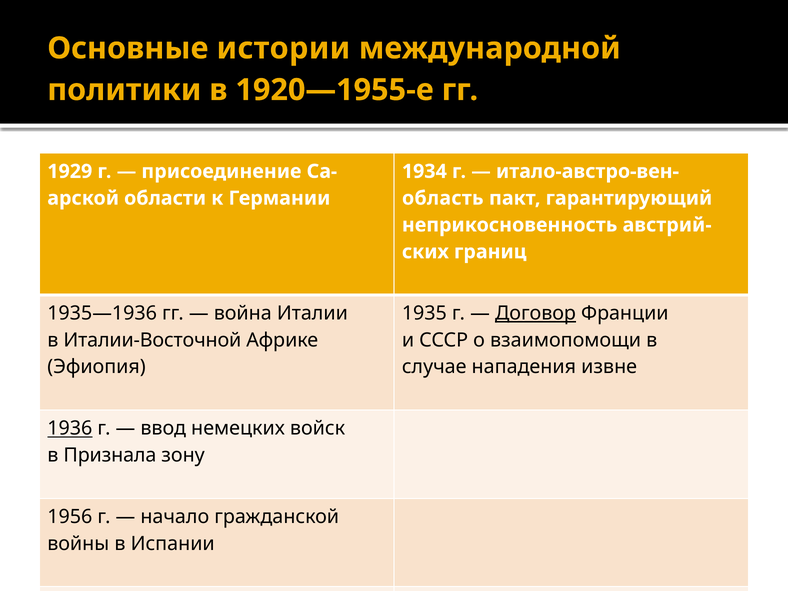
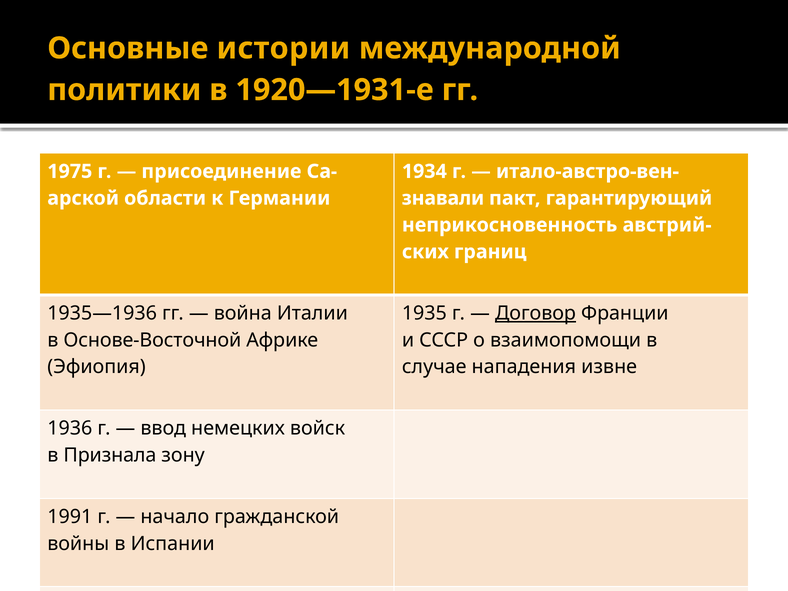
1920—1955-е: 1920—1955-е -> 1920—1931-е (335, 90)
1929: 1929 -> 1975 (70, 171)
область: область -> знавали (443, 198)
Италии-Восточной: Италии-Восточной -> Основе-Восточной (152, 340)
1936 underline: present -> none (70, 428)
1956: 1956 -> 1991 (70, 517)
